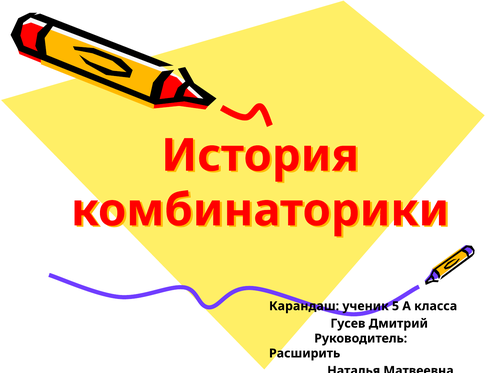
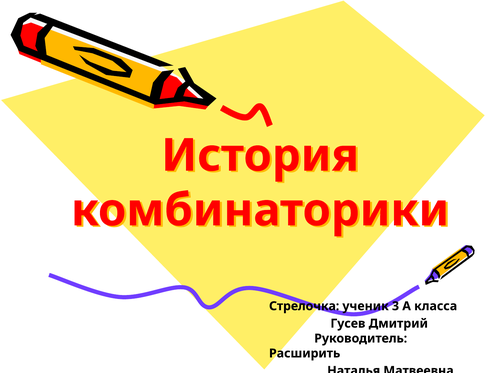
Карандаш: Карандаш -> Стрелочка (304, 306)
5: 5 -> 3 (396, 306)
